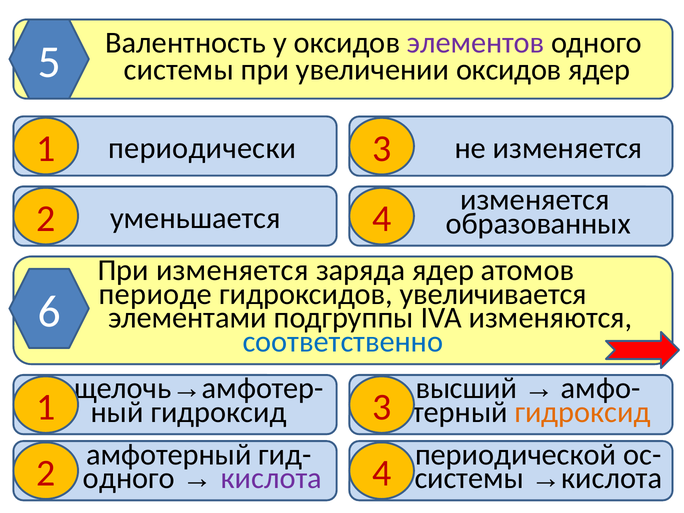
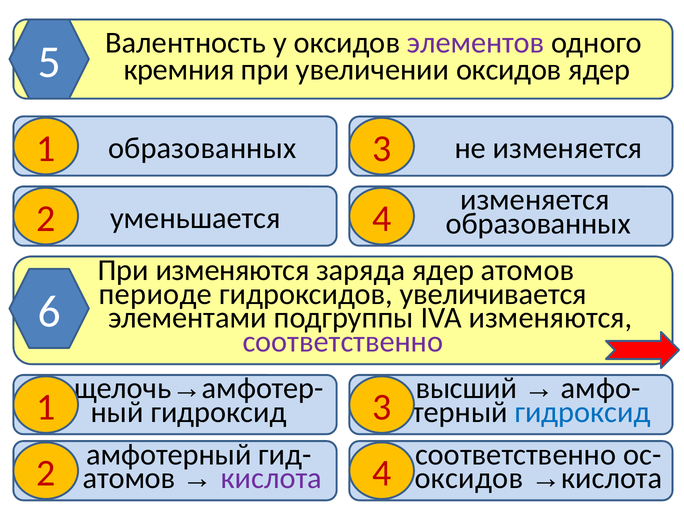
системы: системы -> кремния (179, 70)
периодически: периодически -> образованных (202, 148)
При изменяется: изменяется -> изменяются (233, 270)
соответственно colour: blue -> purple (343, 342)
гидроксид colour: orange -> blue (583, 412)
периодической: периодической -> соответственно (516, 455)
одного: одного -> атомов (129, 478)
системы: системы -> оксидов (469, 478)
